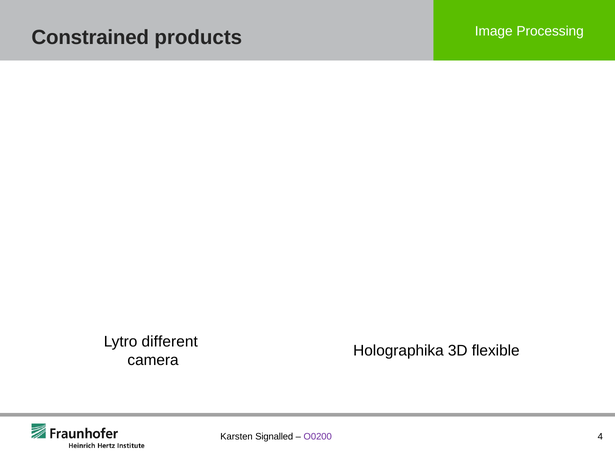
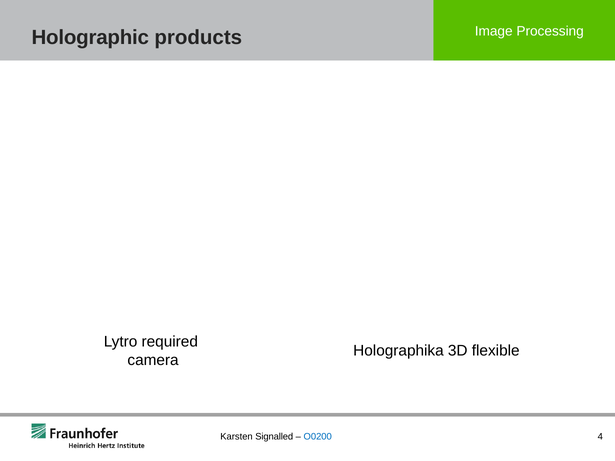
Constrained: Constrained -> Holographic (90, 37)
different: different -> required (170, 342)
O0200 colour: purple -> blue (318, 437)
